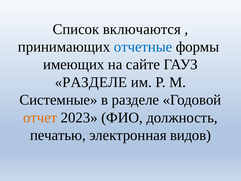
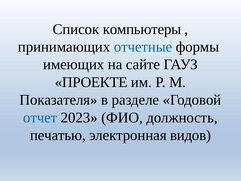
включаются: включаются -> компьютеры (142, 29)
РАЗДЕЛЕ: РАЗДЕЛЕ -> ПРОЕКТЕ (91, 82)
Системные: Системные -> Показателя (59, 100)
отчет colour: orange -> blue (40, 117)
